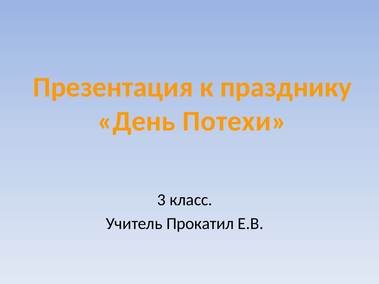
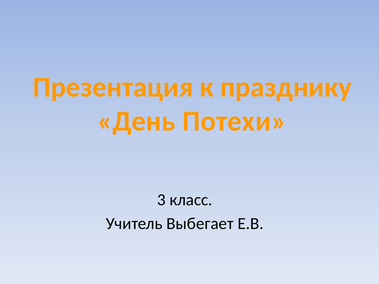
Прокатил: Прокатил -> Выбегает (200, 224)
